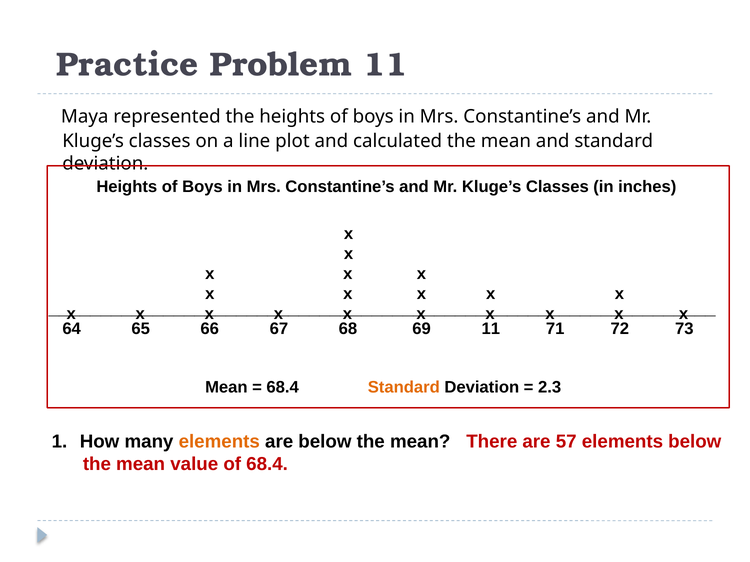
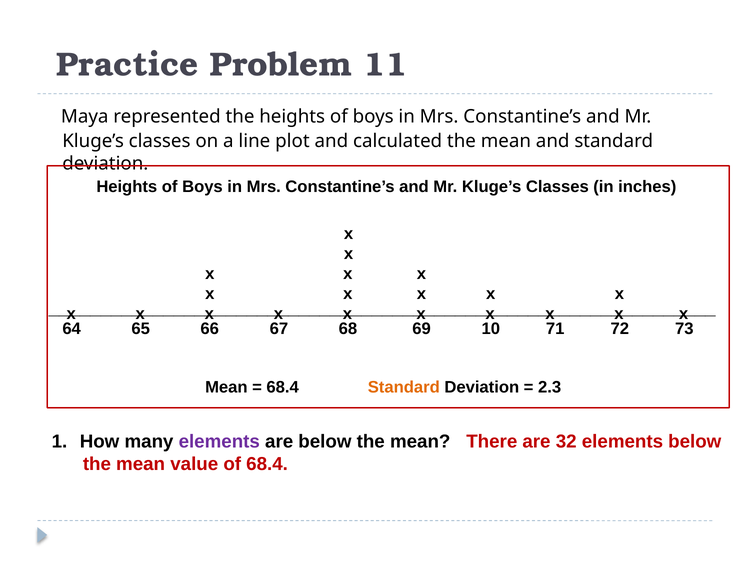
69 11: 11 -> 10 (491, 329)
elements colour: orange -> purple (219, 442)
57: 57 -> 32 (566, 442)
